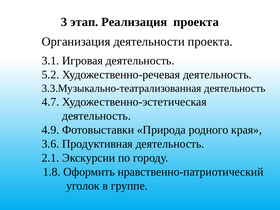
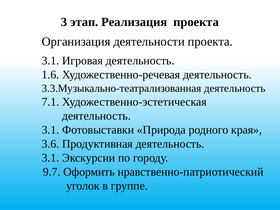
5.2: 5.2 -> 1.6 (50, 75)
4.7: 4.7 -> 7.1 (50, 102)
4.9: 4.9 -> 3.1 (50, 130)
2.1: 2.1 -> 3.1 (50, 158)
1.8: 1.8 -> 9.7 (52, 172)
